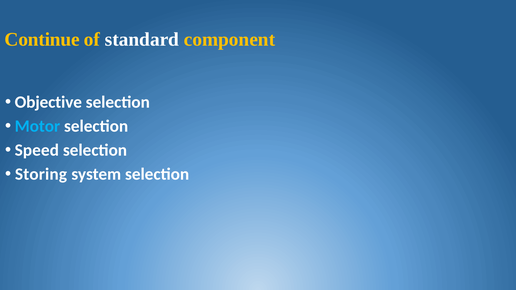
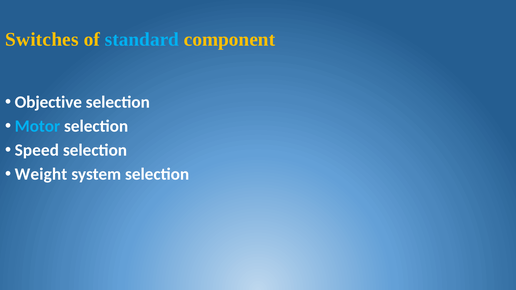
Continue: Continue -> Switches (42, 40)
standard colour: white -> light blue (142, 40)
Storing: Storing -> Weight (41, 174)
